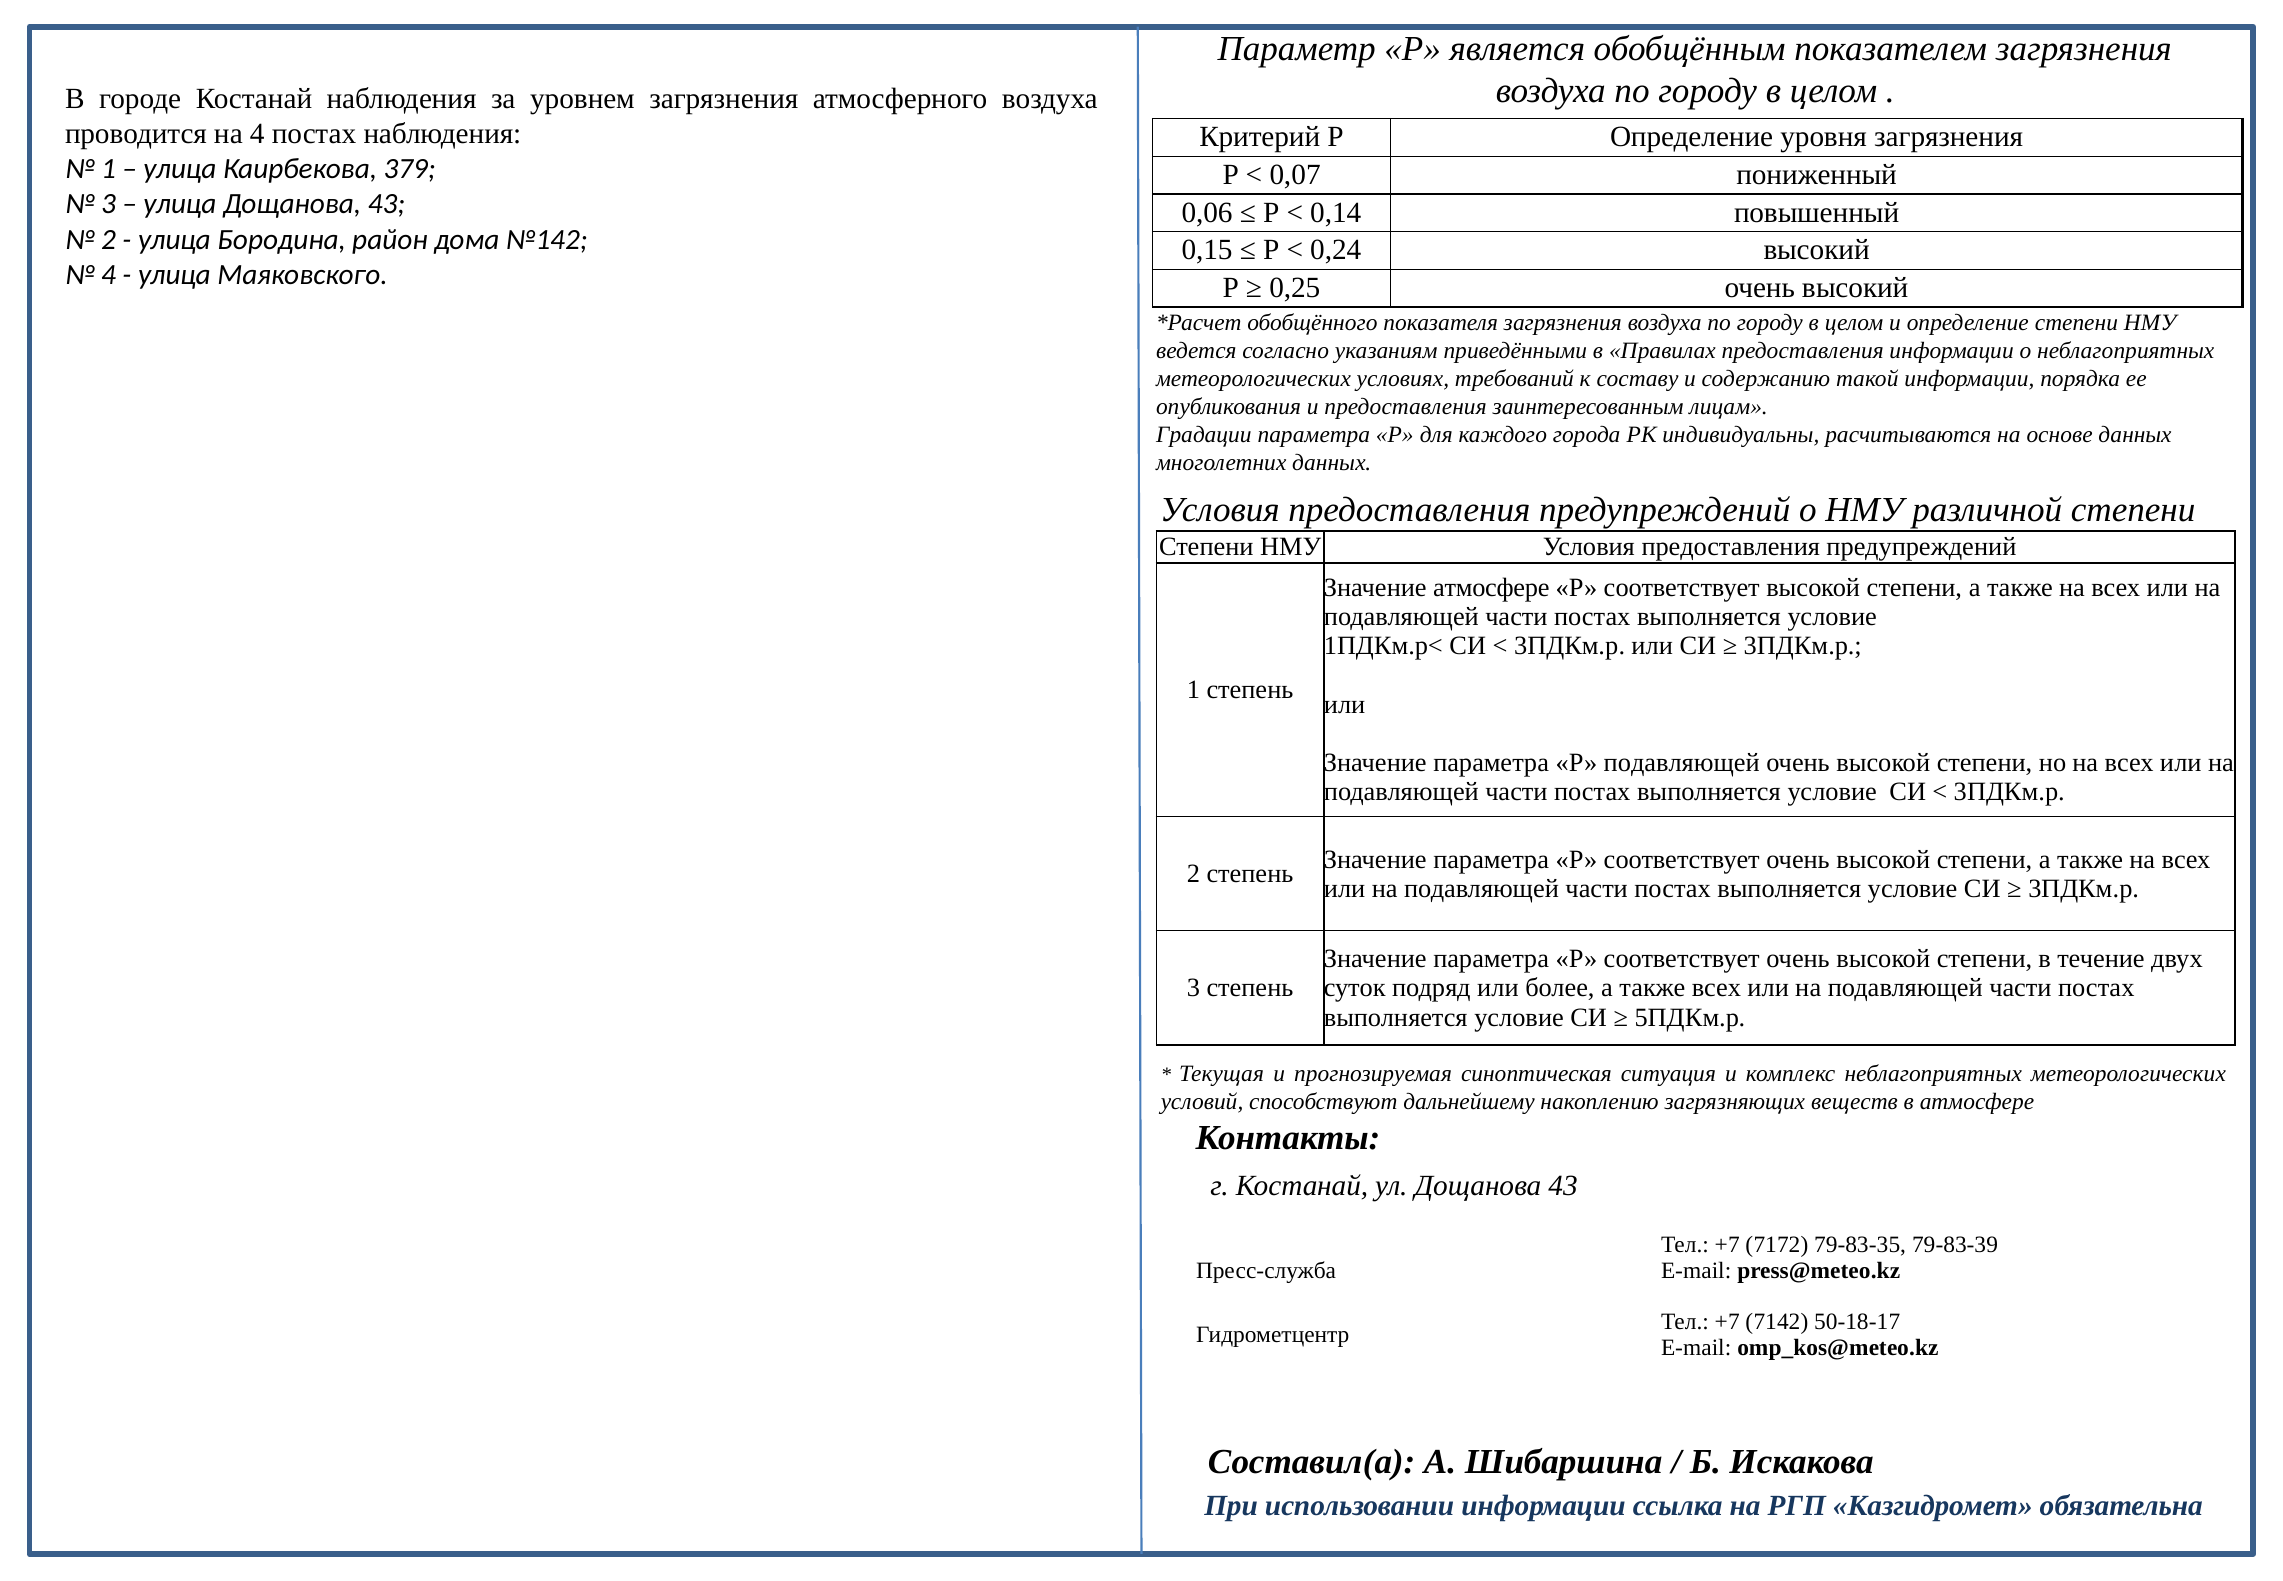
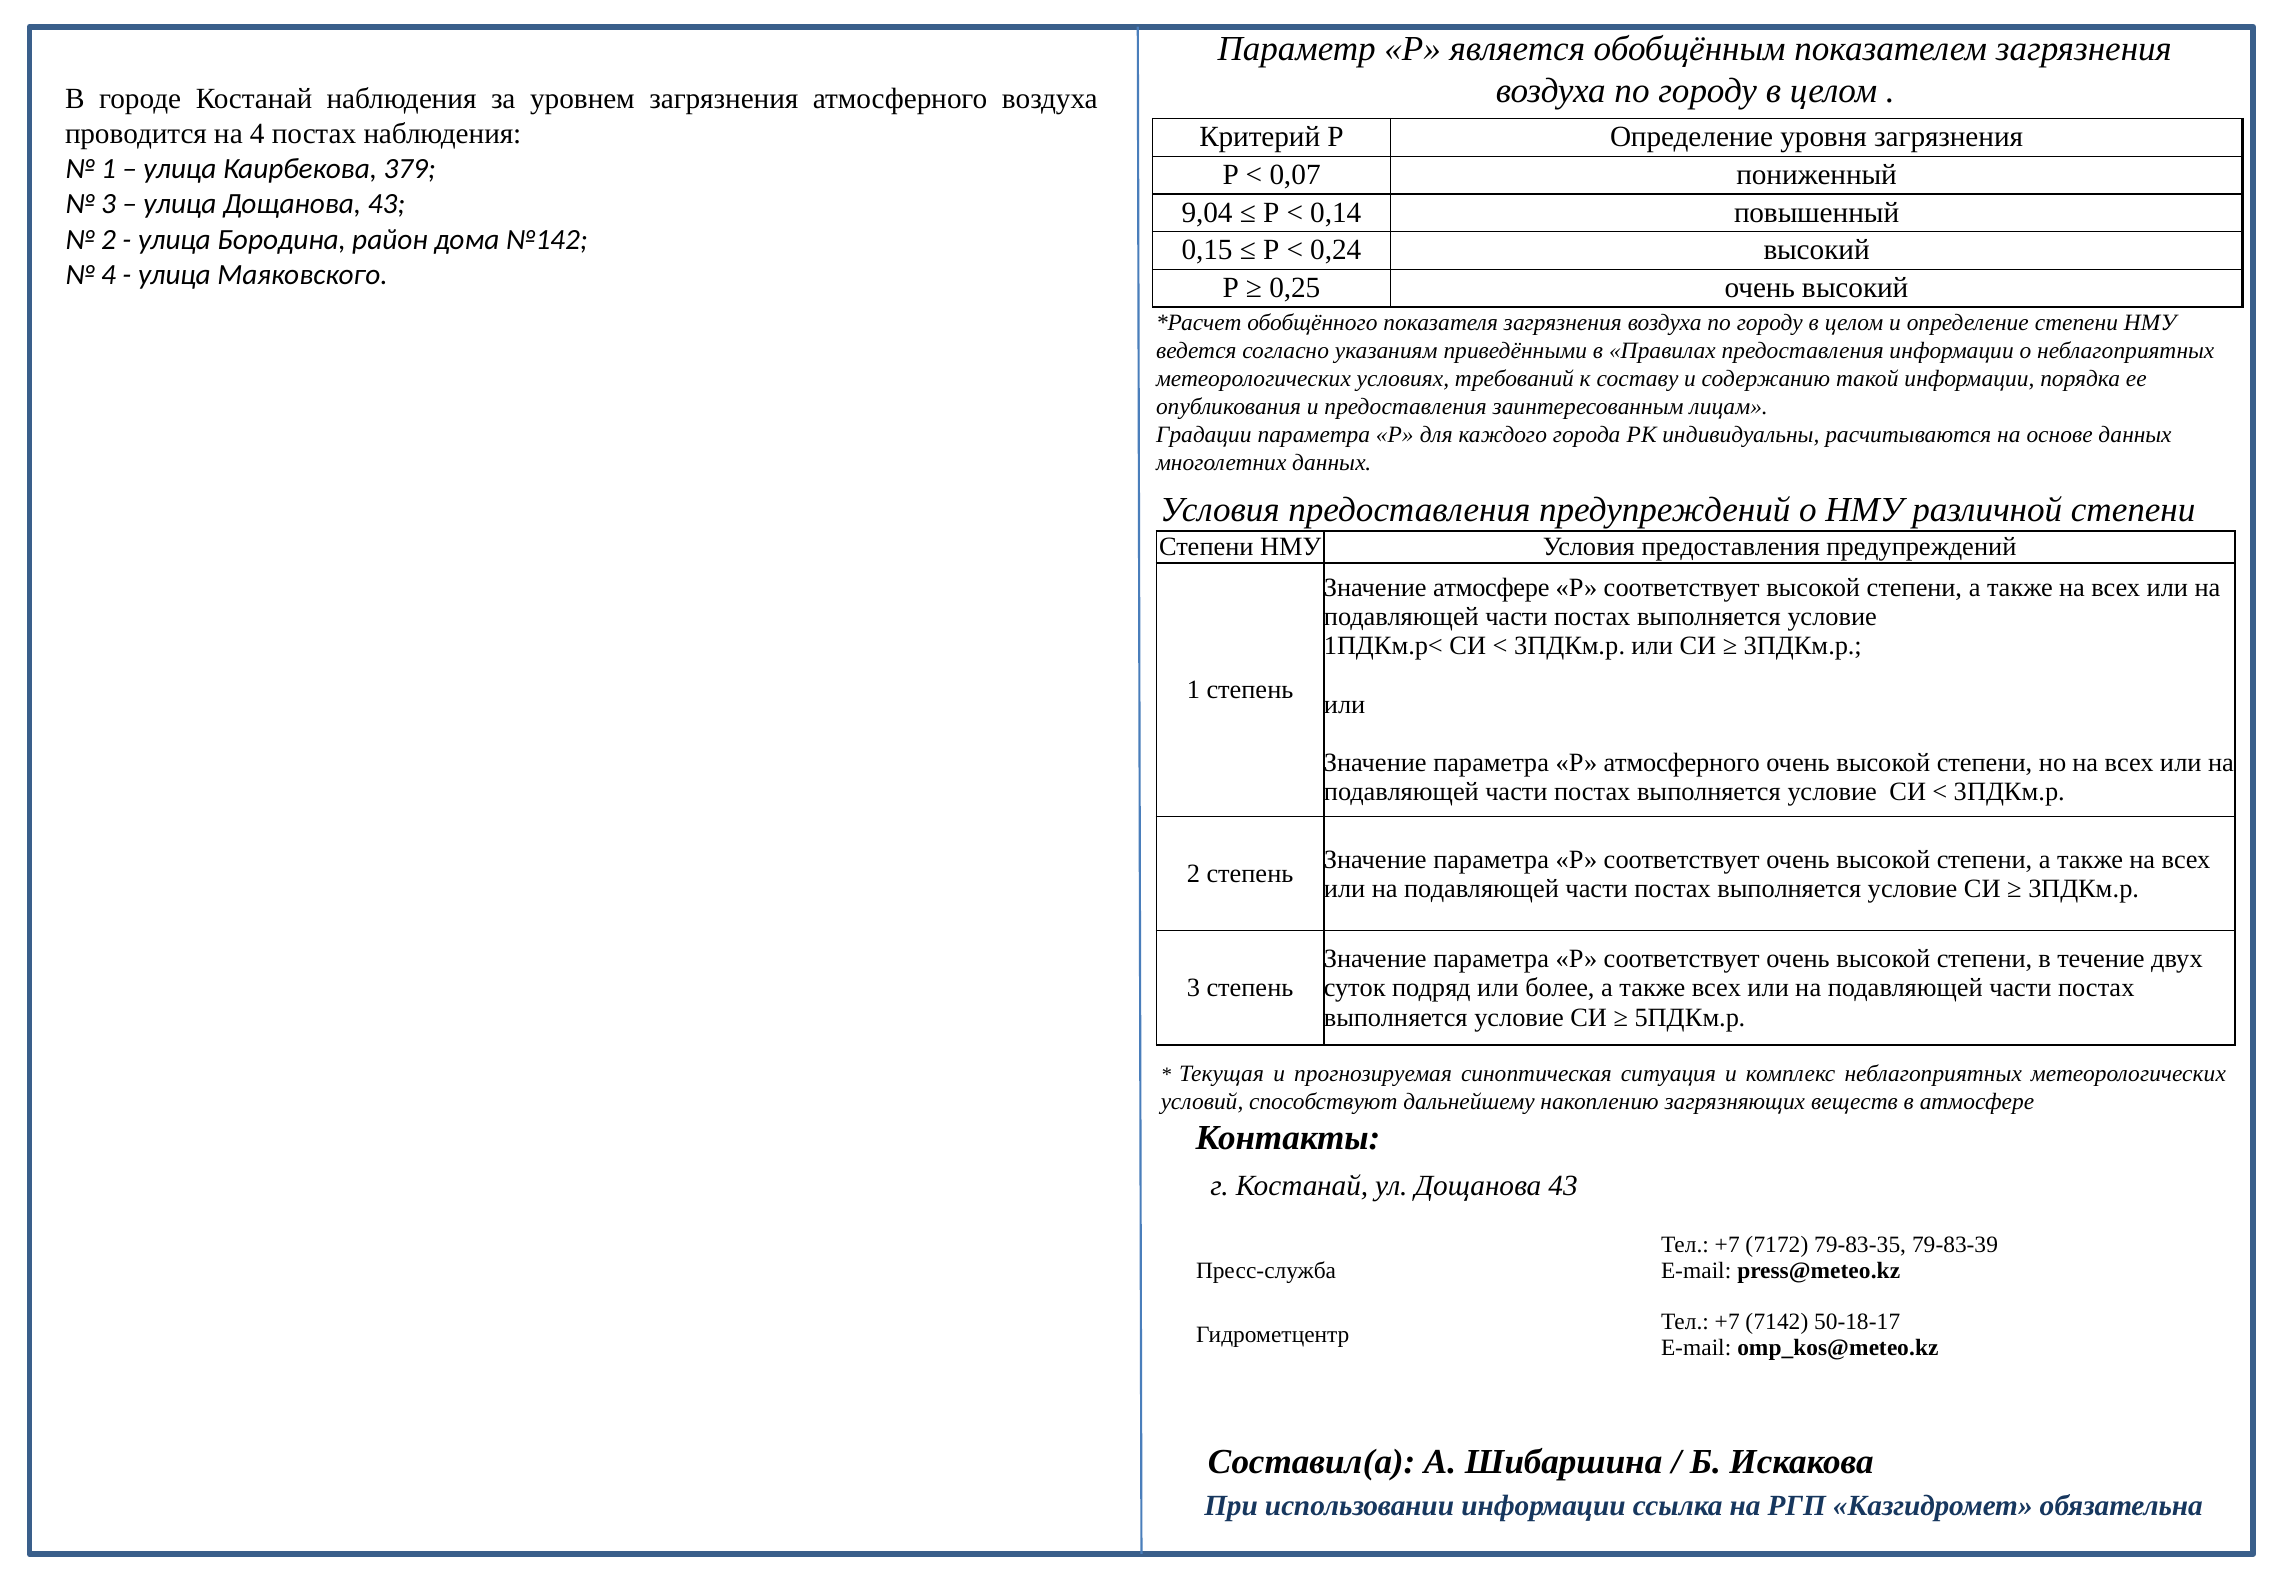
0,06: 0,06 -> 9,04 (1207, 212)
Р подавляющей: подавляющей -> атмосферного (1682, 763)
